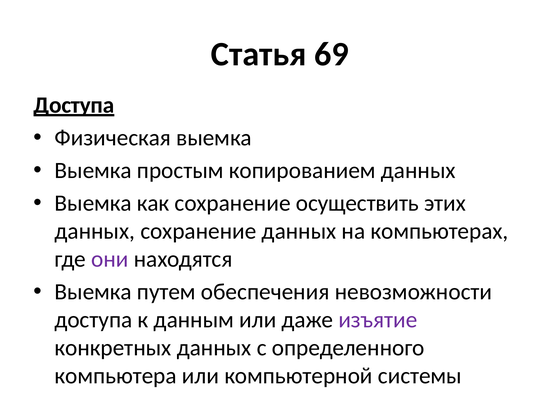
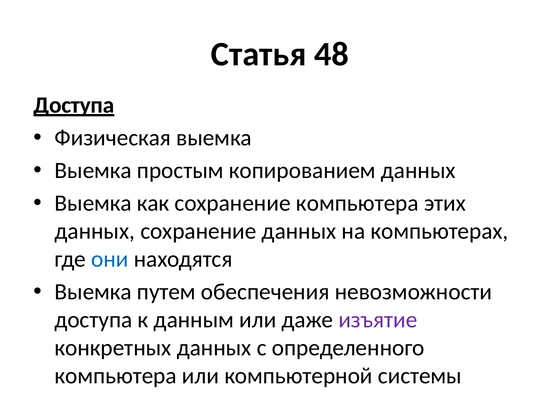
69: 69 -> 48 (332, 54)
сохранение осуществить: осуществить -> компьютера (357, 203)
они colour: purple -> blue (110, 259)
